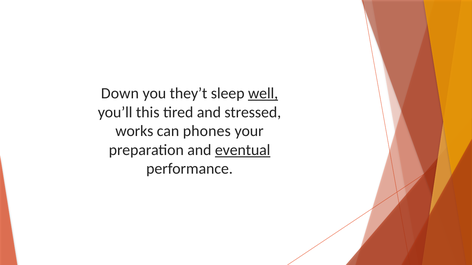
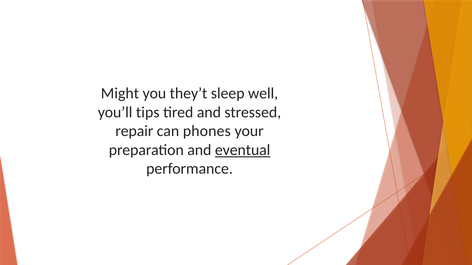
Down: Down -> Might (120, 94)
well underline: present -> none (263, 94)
this: this -> tips (148, 112)
works: works -> repair (134, 131)
